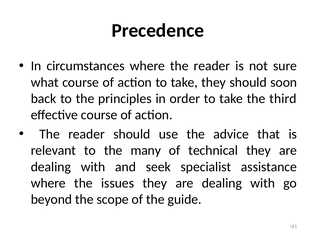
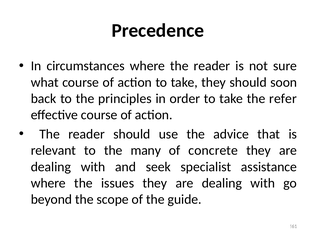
third: third -> refer (283, 99)
technical: technical -> concrete (213, 150)
